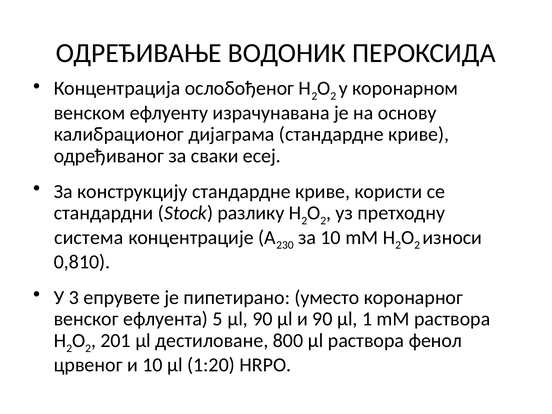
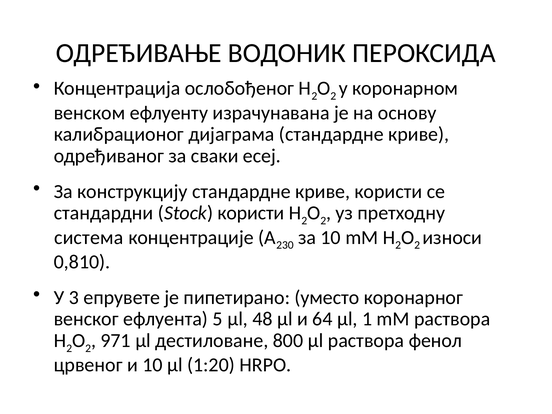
Stock разлику: разлику -> користи (251, 213)
μl 90: 90 -> 48 (262, 319)
и 90: 90 -> 64 (322, 319)
201: 201 -> 971 (116, 341)
